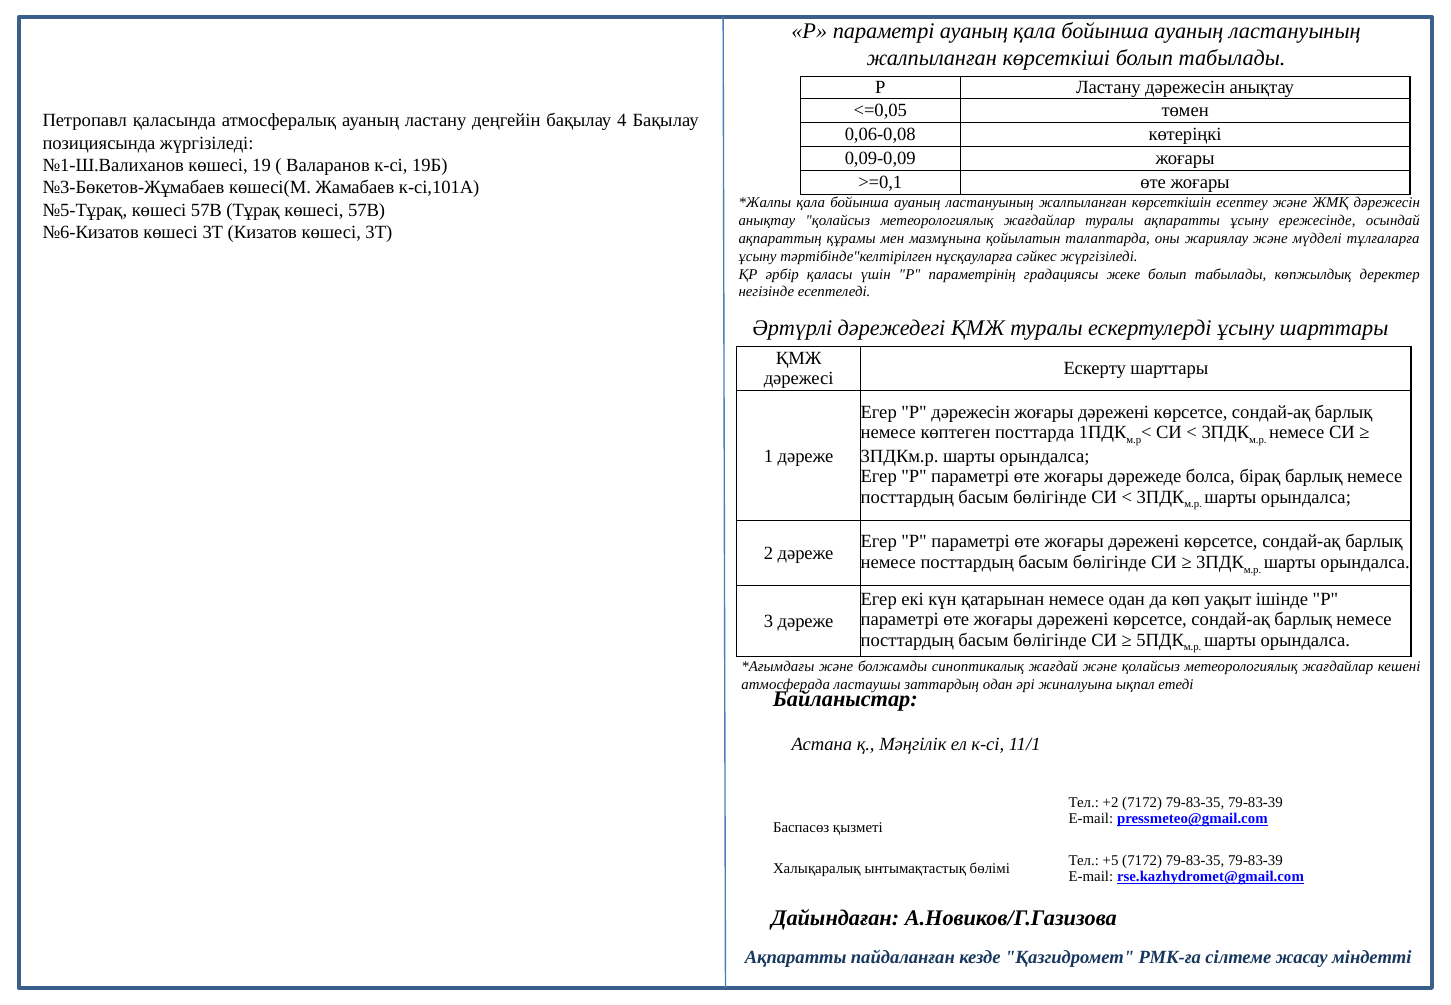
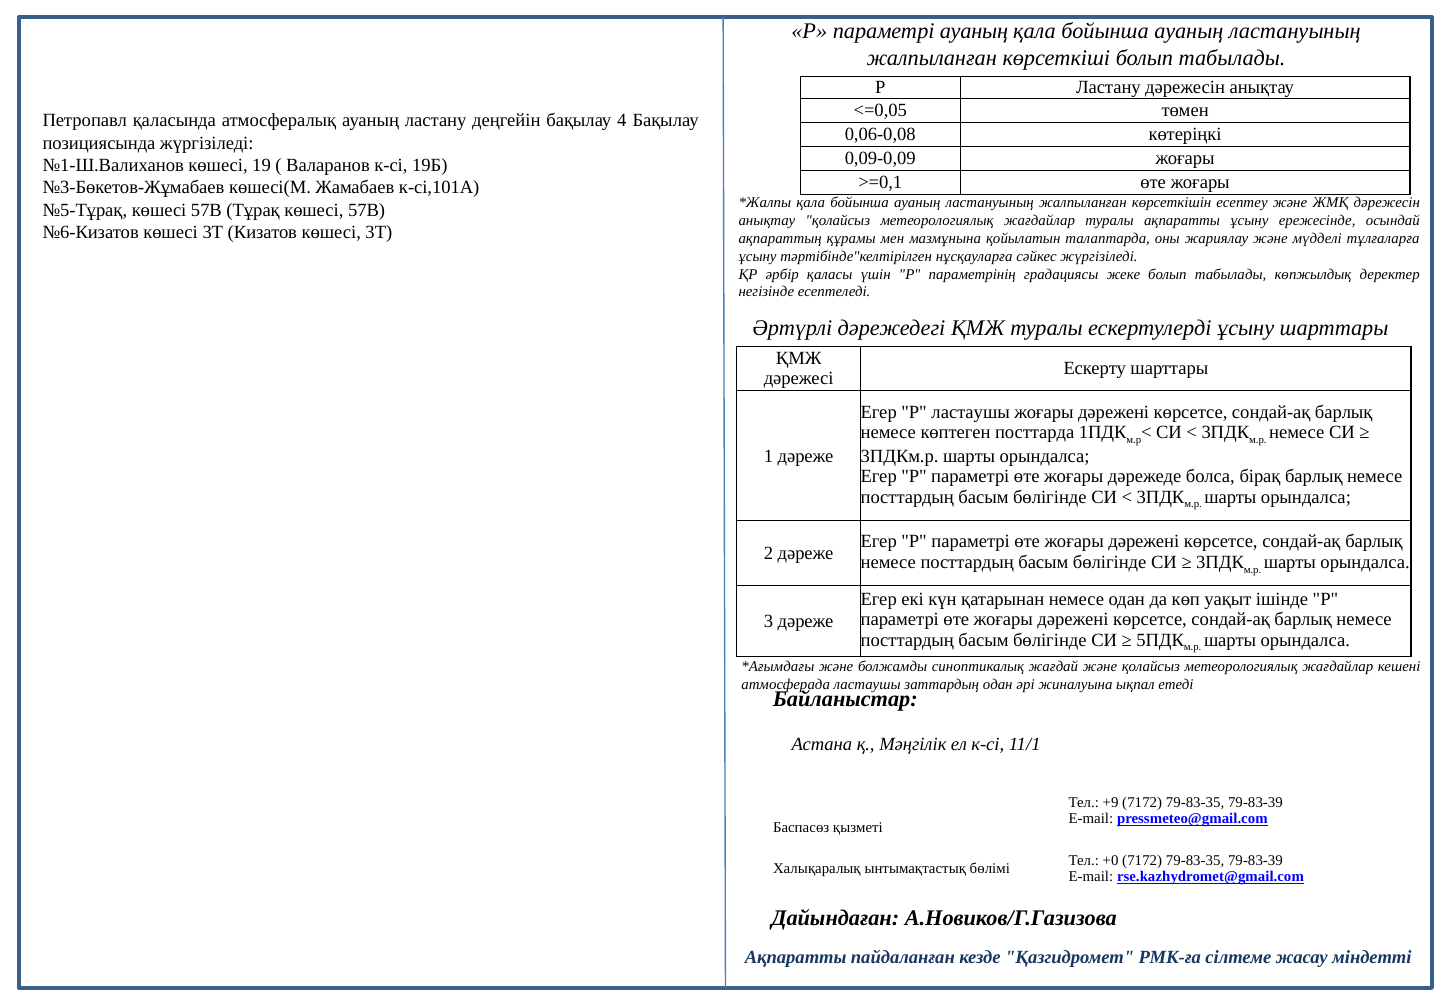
Р дәрежесін: дәрежесін -> ластаушы (971, 412)
+2: +2 -> +9 (1111, 802)
+5: +5 -> +0 (1111, 860)
